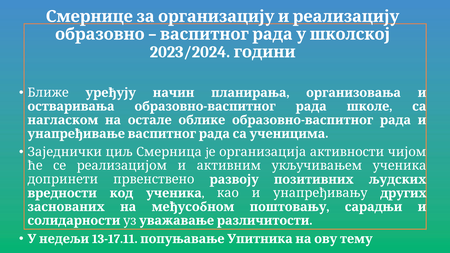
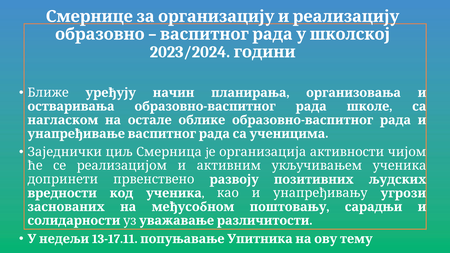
других: других -> угрози (403, 193)
